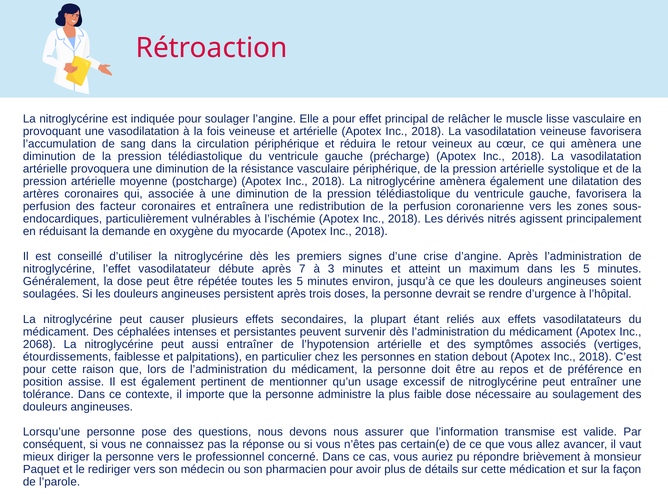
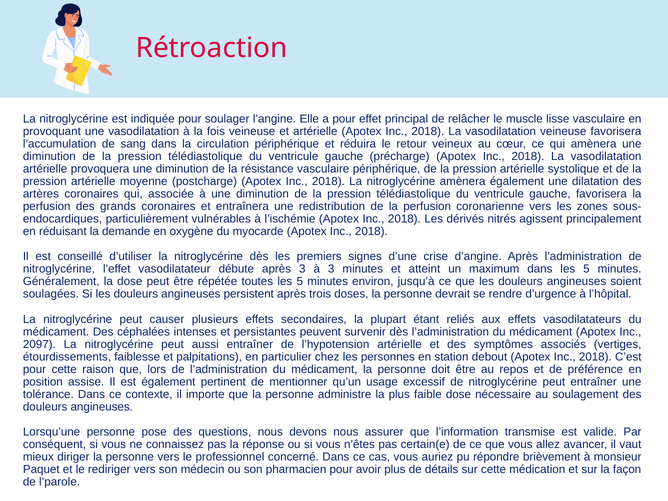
facteur: facteur -> grands (118, 207)
après 7: 7 -> 3 (302, 269)
2068: 2068 -> 2097 (39, 344)
